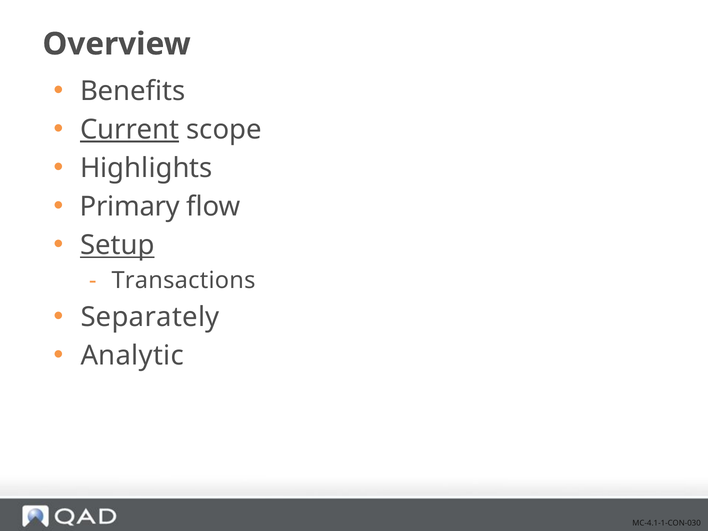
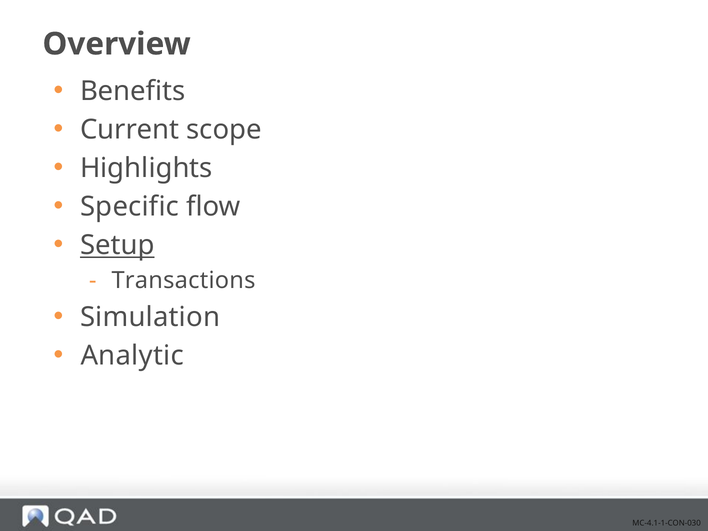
Current underline: present -> none (130, 130)
Primary: Primary -> Specific (130, 207)
Separately: Separately -> Simulation (150, 317)
